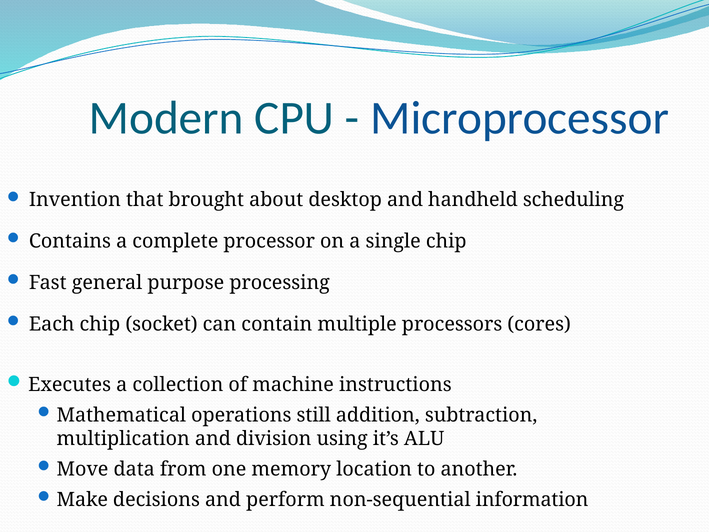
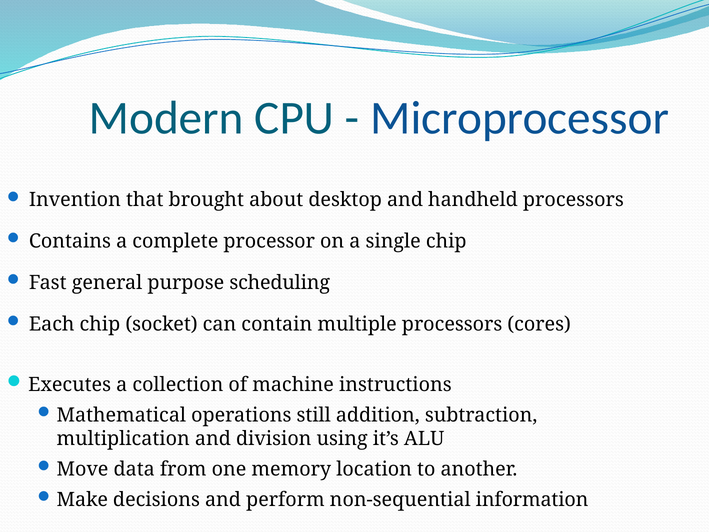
handheld scheduling: scheduling -> processors (573, 200)
processing: processing -> scheduling (280, 283)
